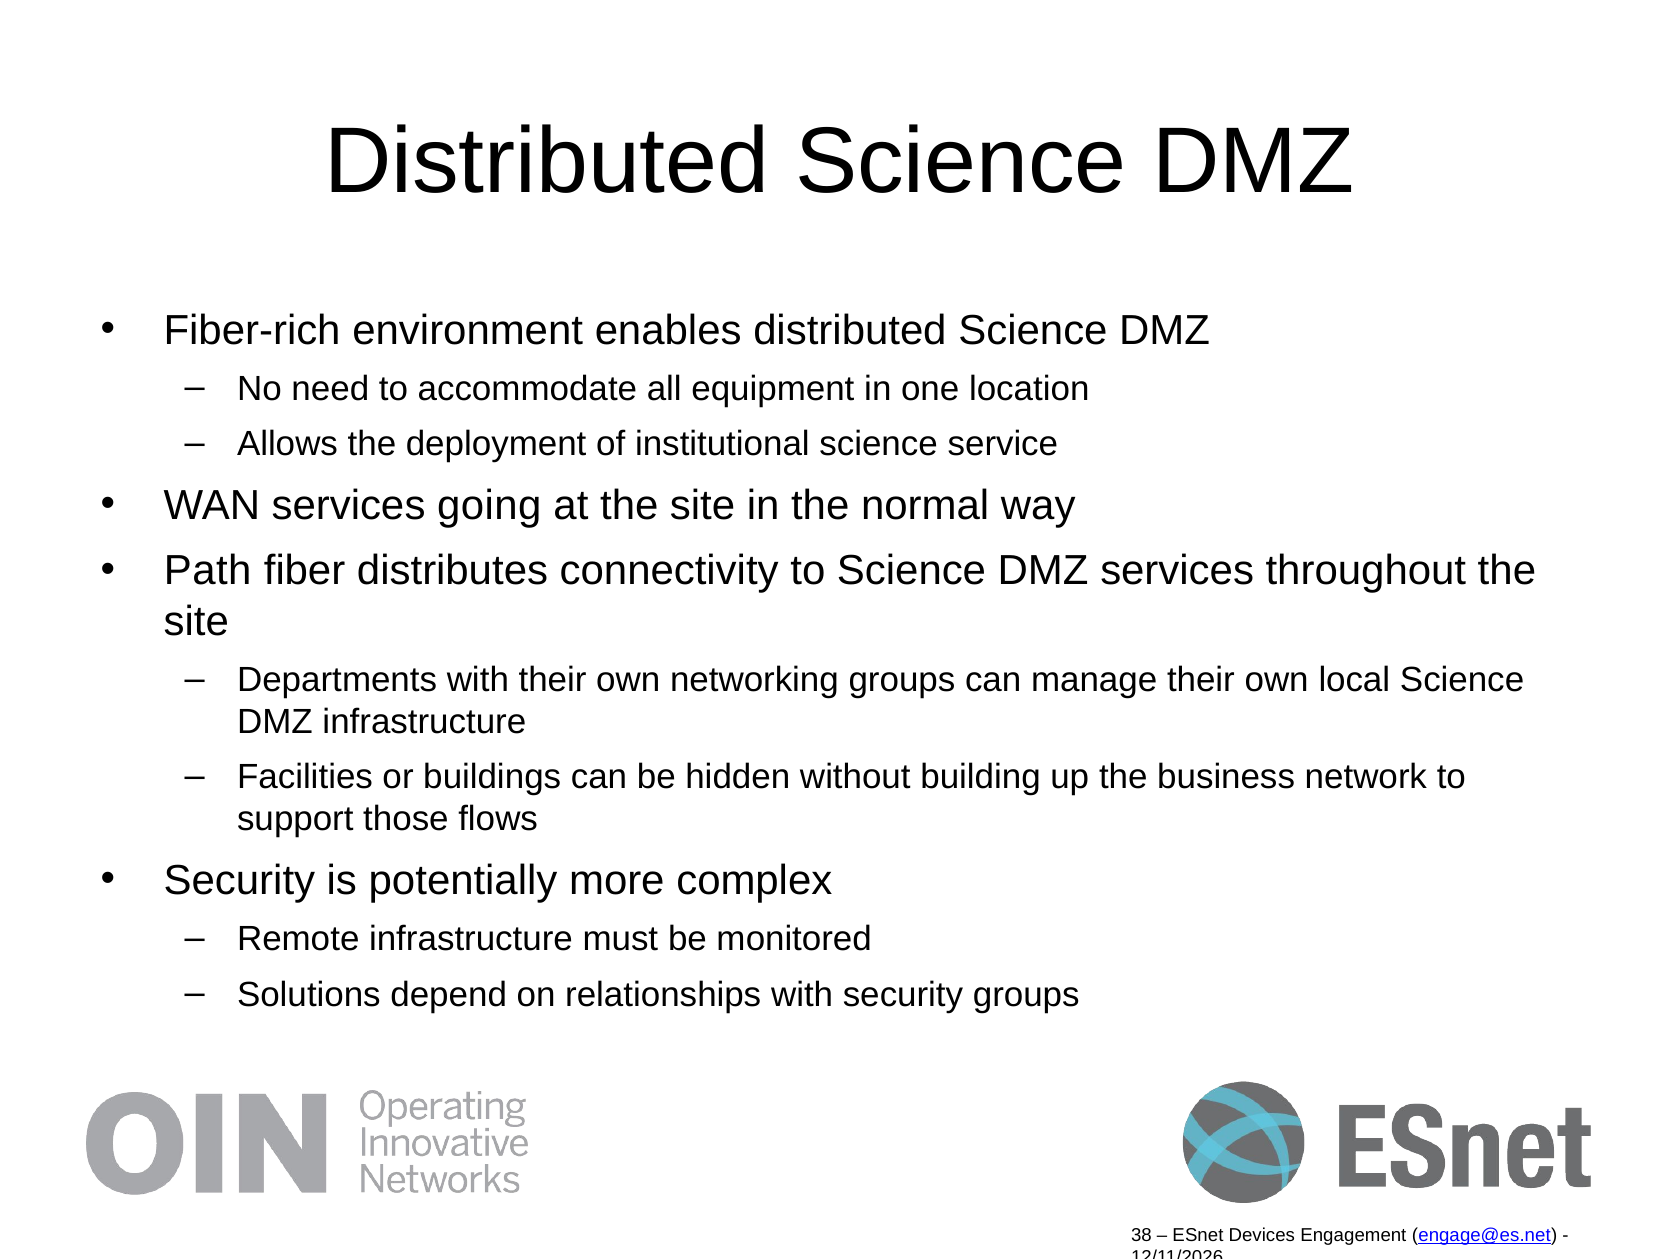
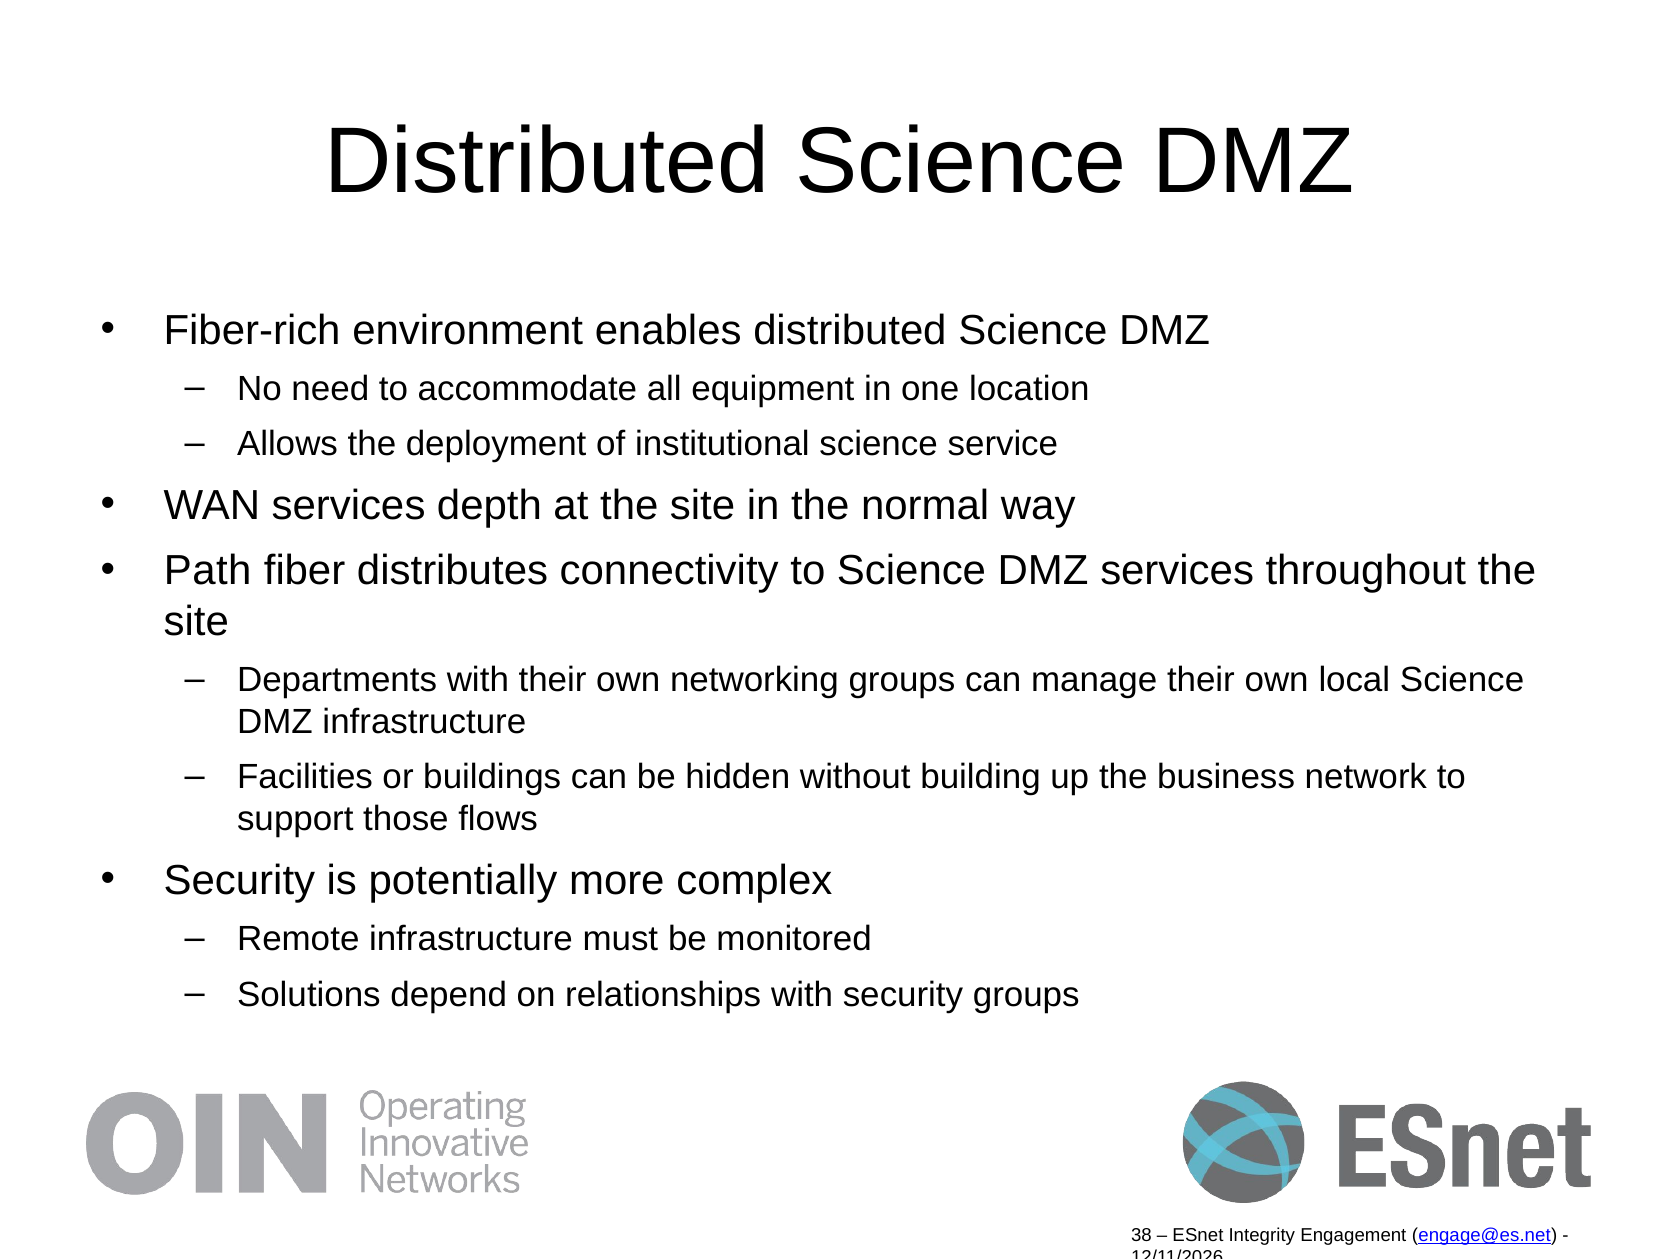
going: going -> depth (489, 506)
Devices: Devices -> Integrity (1262, 1235)
